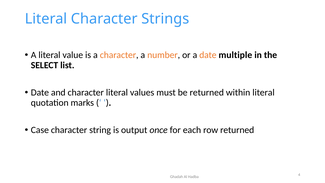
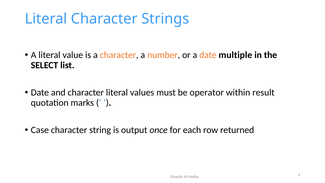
be returned: returned -> operator (207, 92)
within literal: literal -> result (264, 92)
